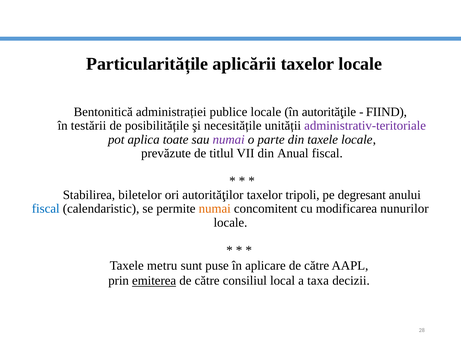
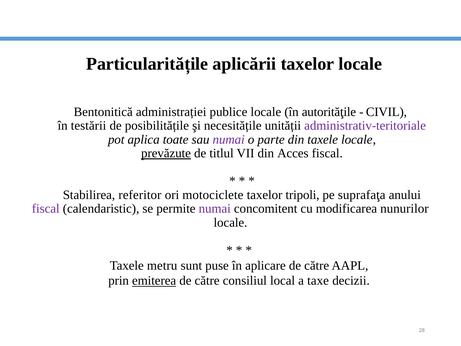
FIIND: FIIND -> CIVIL (386, 112)
prevăzute underline: none -> present (166, 153)
Anual: Anual -> Acces (293, 153)
biletelor: biletelor -> referitor (140, 195)
autorităţilor: autorităţilor -> motociclete (213, 195)
degresant: degresant -> suprafaţa (362, 195)
fiscal colour: blue -> purple (46, 209)
numai colour: orange -> purple (215, 209)
taxa: taxa -> taxe (318, 281)
